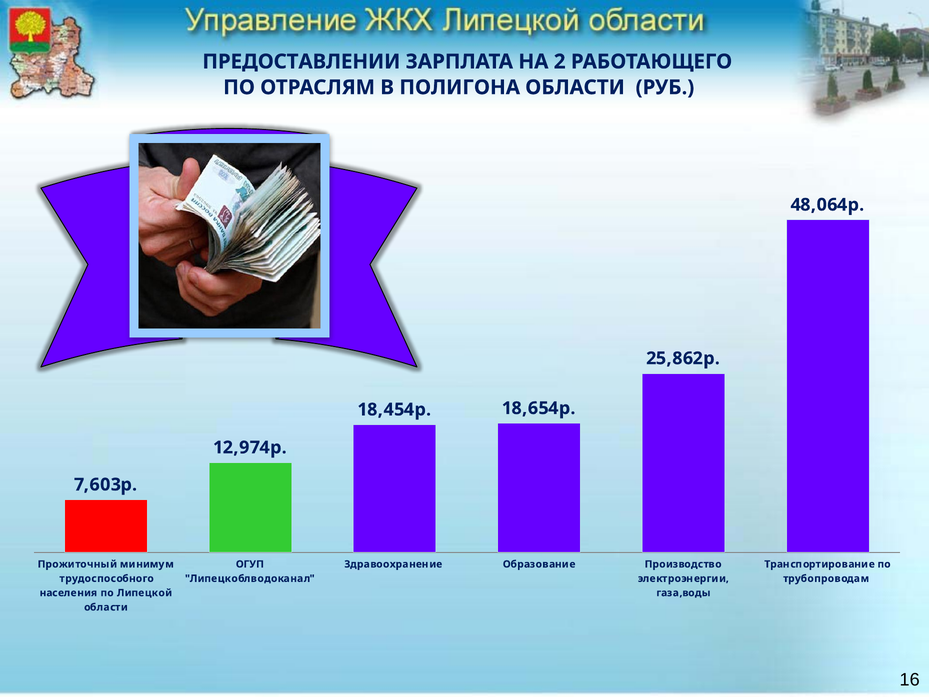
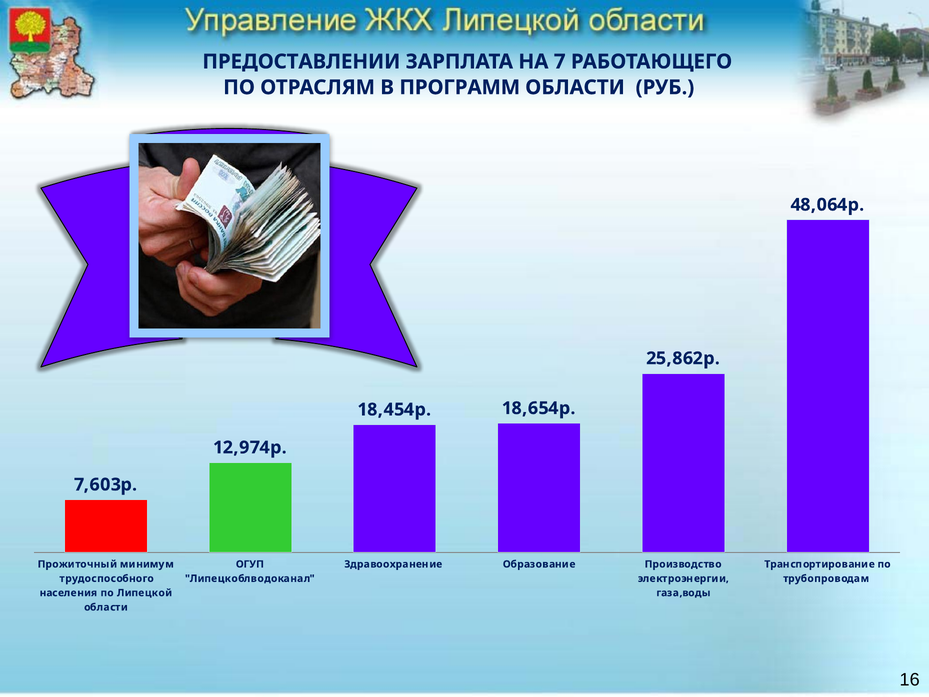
2: 2 -> 7 (560, 62)
ПОЛИГОНА: ПОЛИГОНА -> ПРОГРАММ (460, 87)
